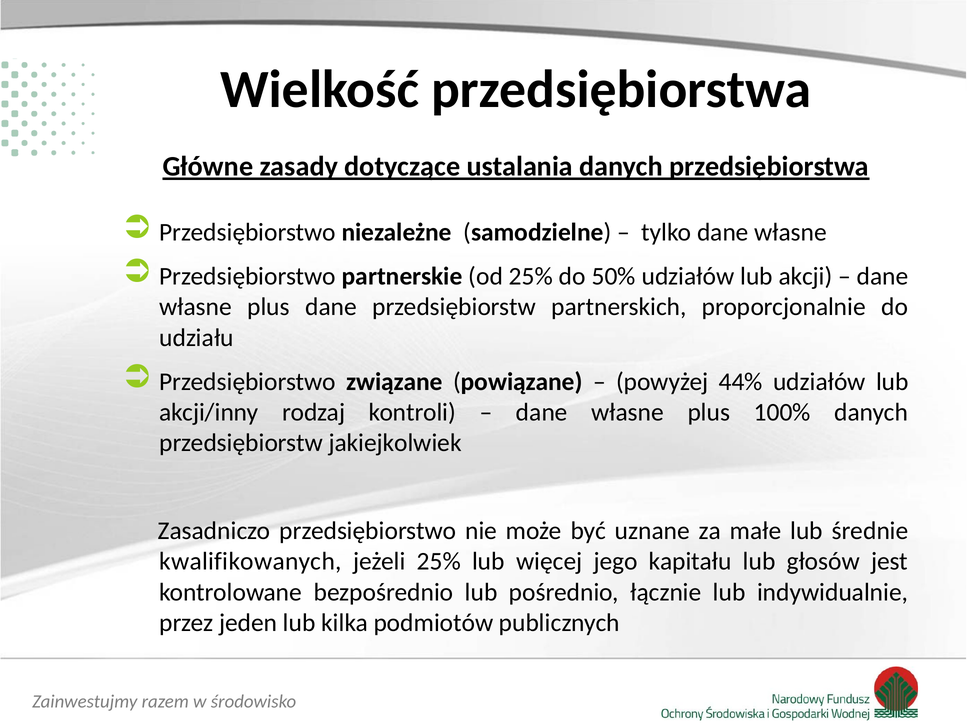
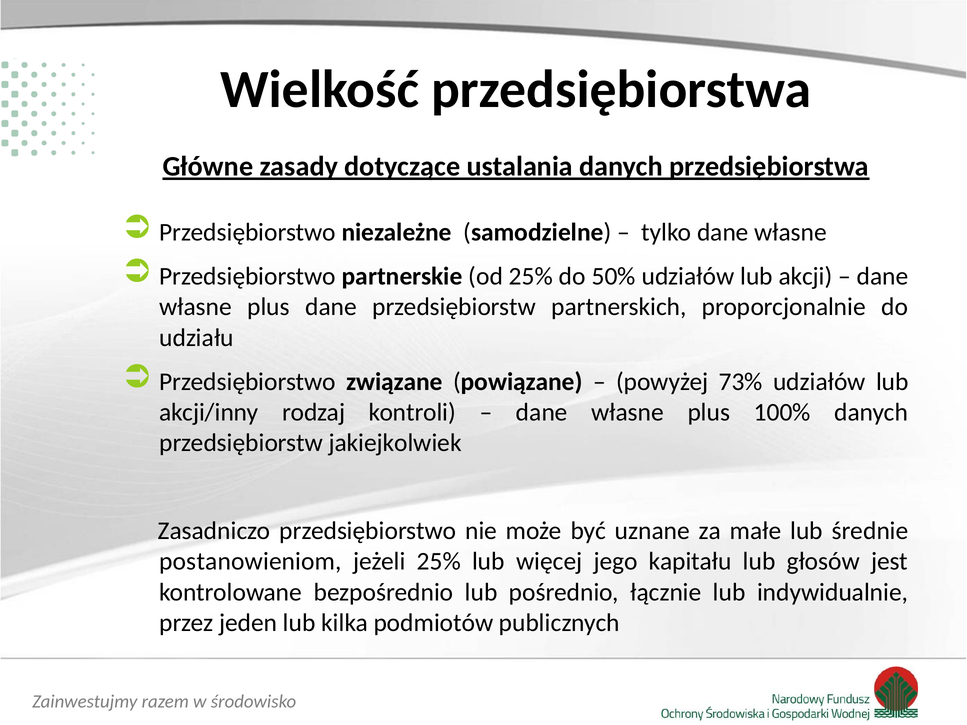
44%: 44% -> 73% (741, 382)
kwalifikowanych: kwalifikowanych -> postanowieniom (251, 562)
